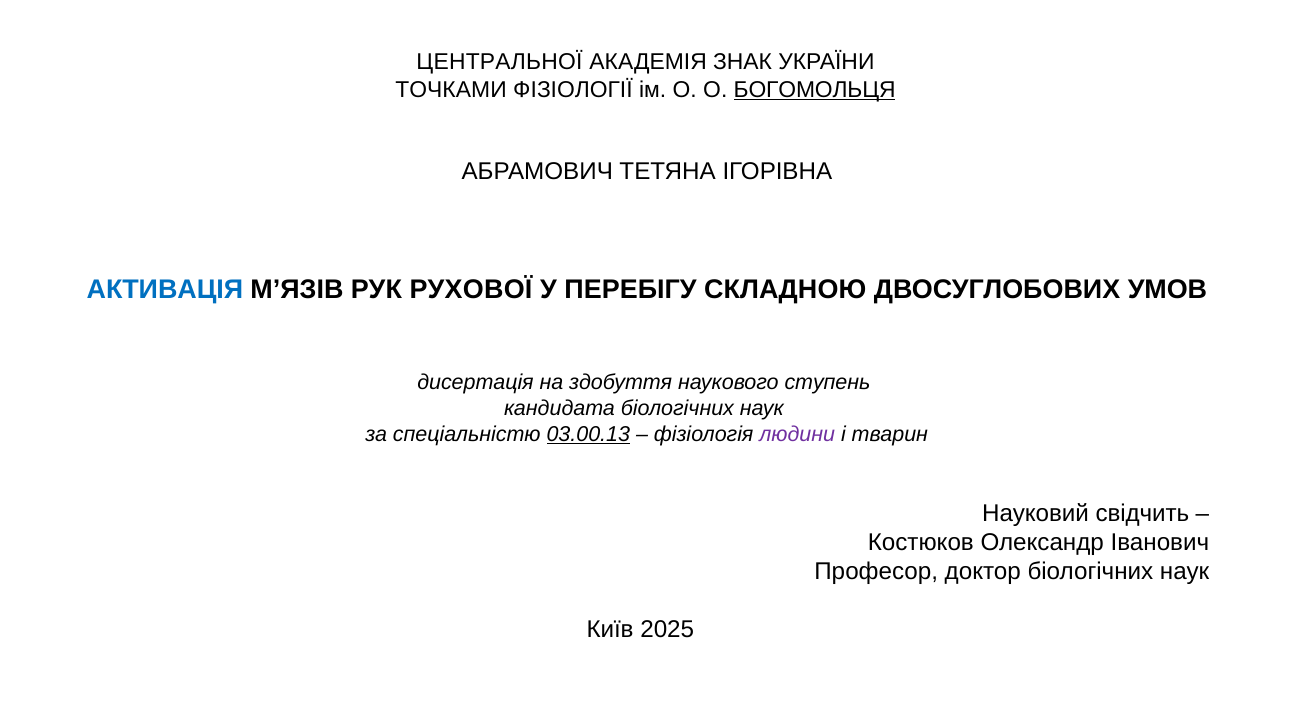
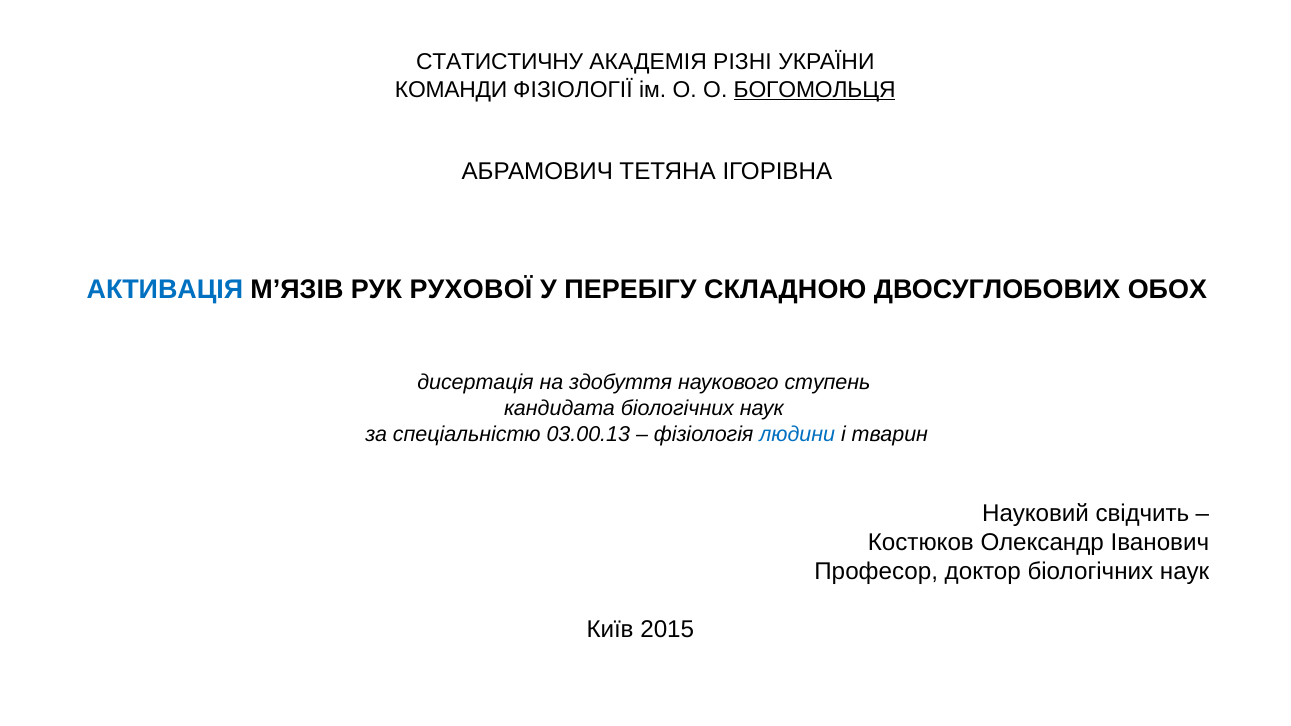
ЦЕНТРАЛЬНОЇ: ЦЕНТРАЛЬНОЇ -> СТАТИСТИЧНУ (500, 62)
ЗНАК: ЗНАК -> РІЗНІ (743, 62)
ТОЧКАМИ: ТОЧКАМИ -> КОМАНДИ (451, 90)
УМОВ: УМОВ -> ОБОХ (1167, 289)
03.00.13 underline: present -> none (588, 434)
людини colour: purple -> blue (797, 434)
2025: 2025 -> 2015 (667, 630)
